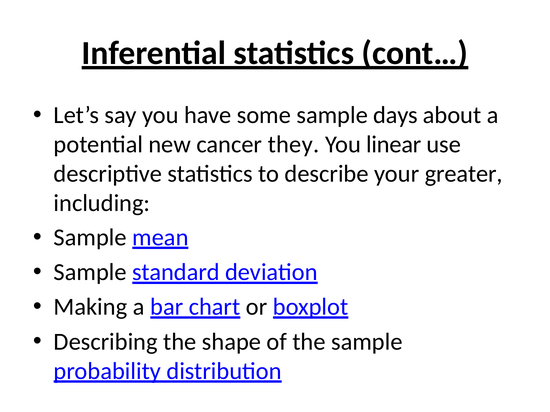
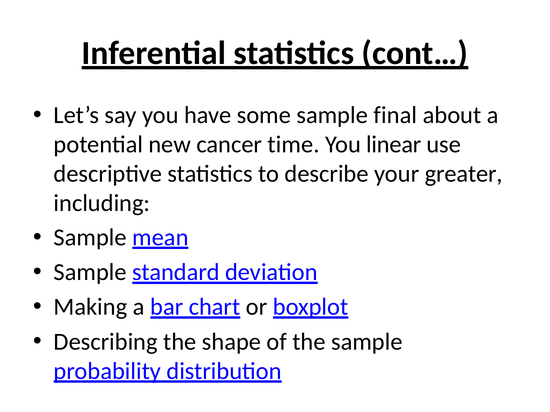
days: days -> final (395, 115)
they: they -> time (294, 145)
